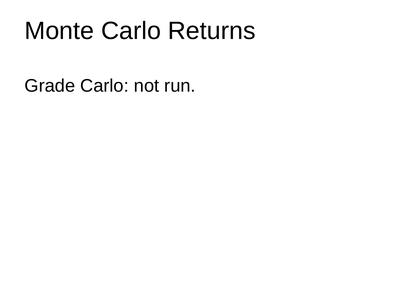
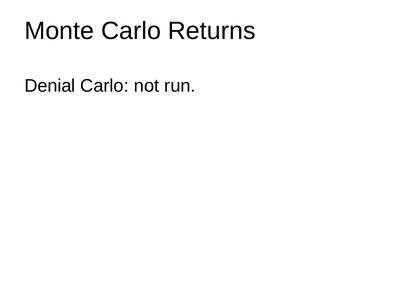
Grade: Grade -> Denial (50, 86)
